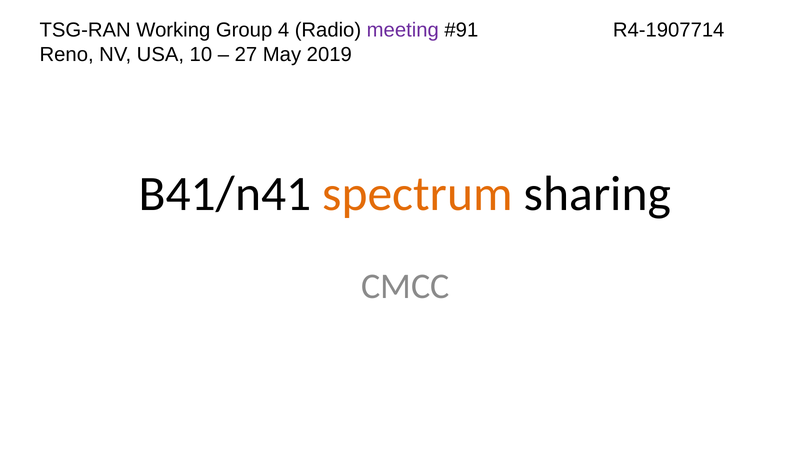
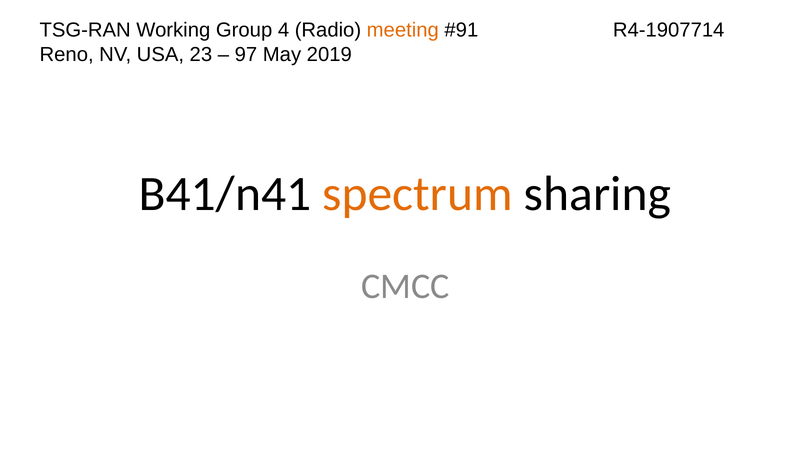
meeting colour: purple -> orange (403, 30)
10: 10 -> 23 (201, 55)
27: 27 -> 97 (246, 55)
